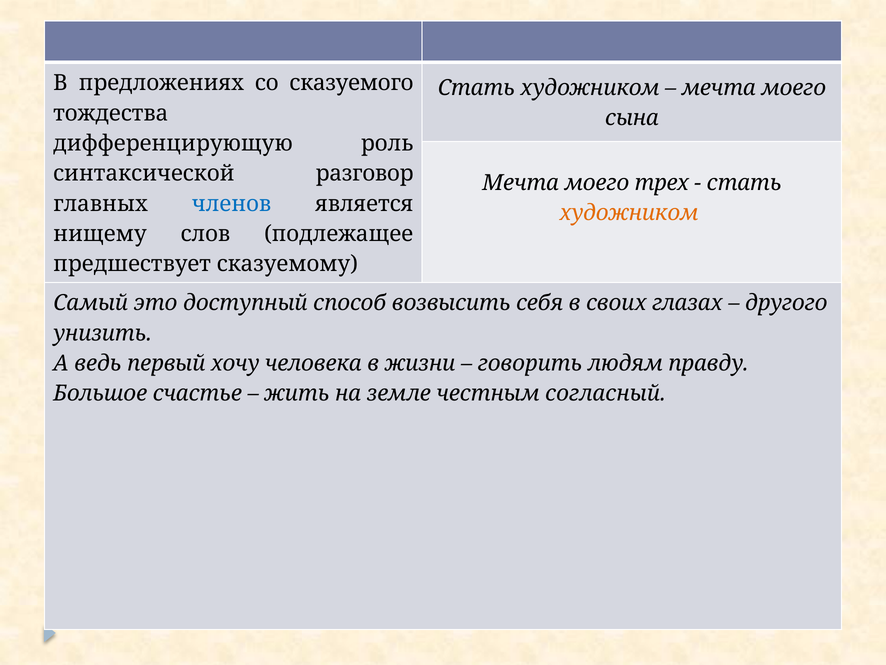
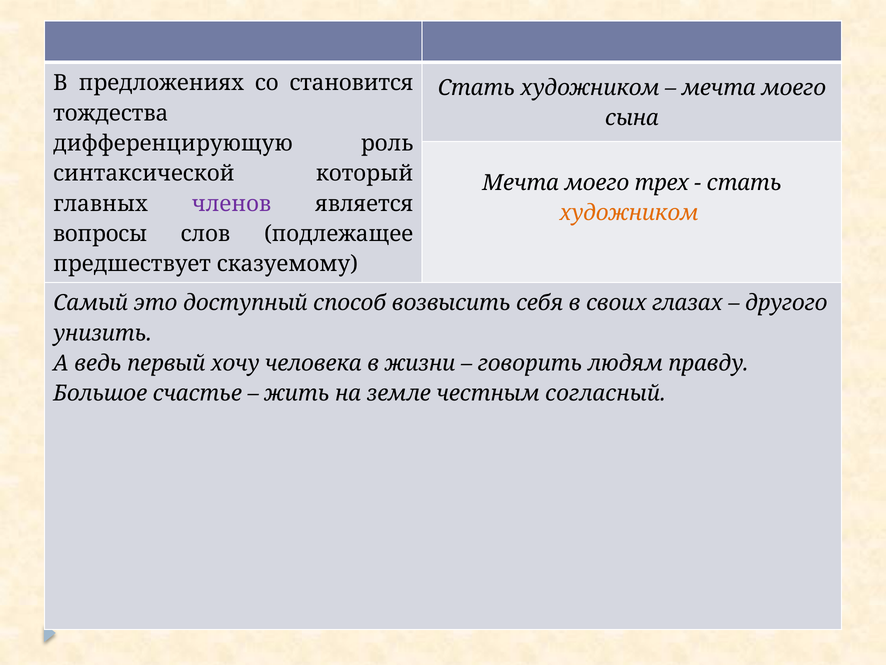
сказуемого: сказуемого -> становится (351, 83)
разговор: разговор -> который (365, 173)
членов colour: blue -> purple (232, 204)
нищему: нищему -> вопросы (100, 234)
